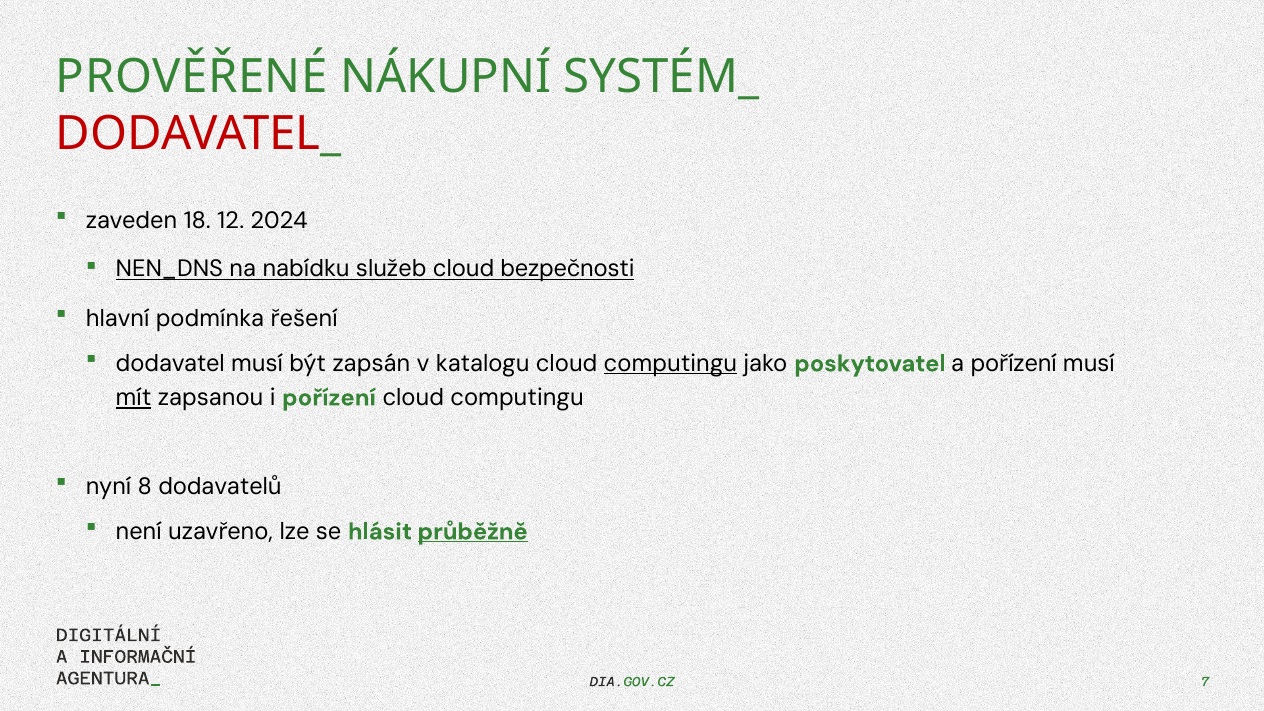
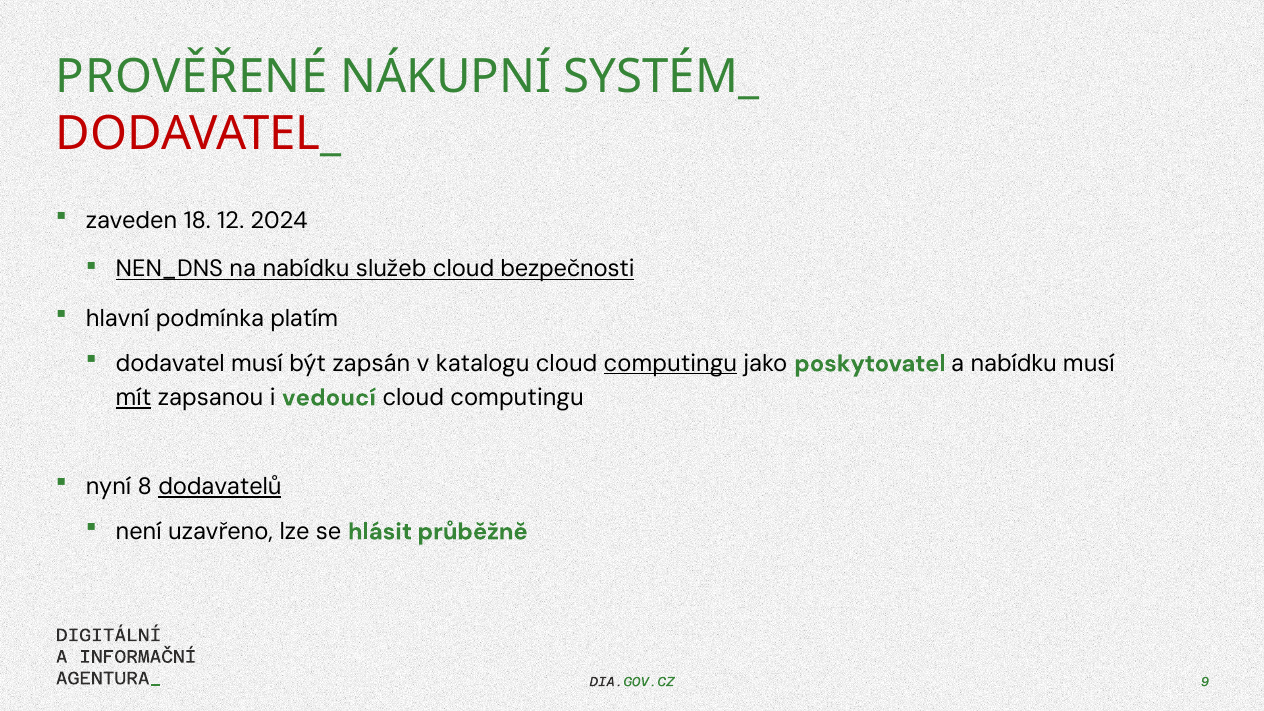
řešení: řešení -> platím (304, 319)
a pořízení: pořízení -> nabídku (1014, 364)
i pořízení: pořízení -> vedoucí (329, 398)
dodavatelů underline: none -> present (220, 487)
průběžně underline: present -> none (473, 532)
7: 7 -> 9 (1205, 682)
